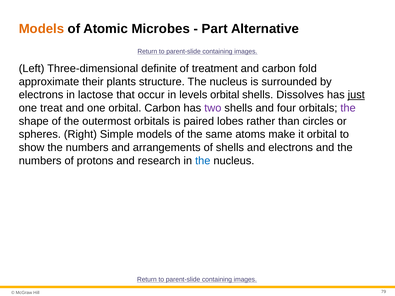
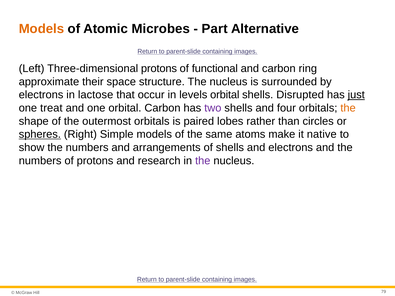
Three-dimensional definite: definite -> protons (159, 69)
treatment: treatment -> functional (215, 69)
fold: fold -> ring (308, 69)
plants: plants -> space (121, 82)
Dissolves: Dissolves -> Disrupted (300, 95)
the colour: purple -> orange (348, 108)
spheres underline: none -> present (40, 134)
it orbital: orbital -> native (322, 134)
the colour: blue -> purple (203, 161)
